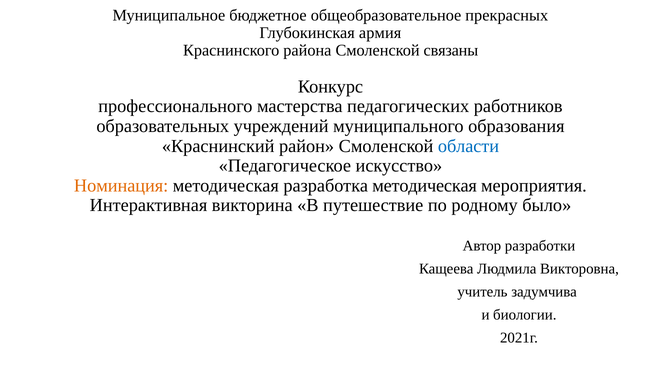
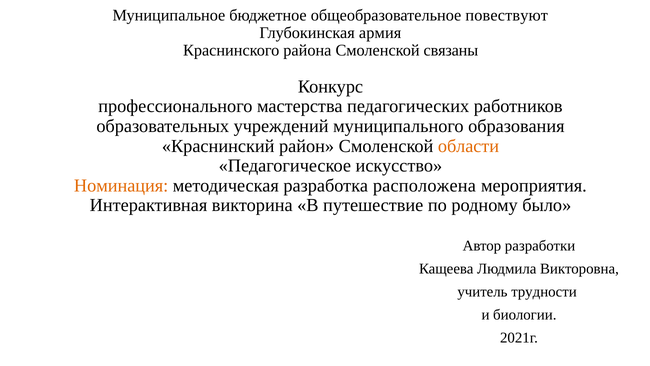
прекрасных: прекрасных -> повествуют (507, 15)
области colour: blue -> orange (469, 146)
разработка методическая: методическая -> расположена (424, 185)
задумчива: задумчива -> трудности (544, 292)
